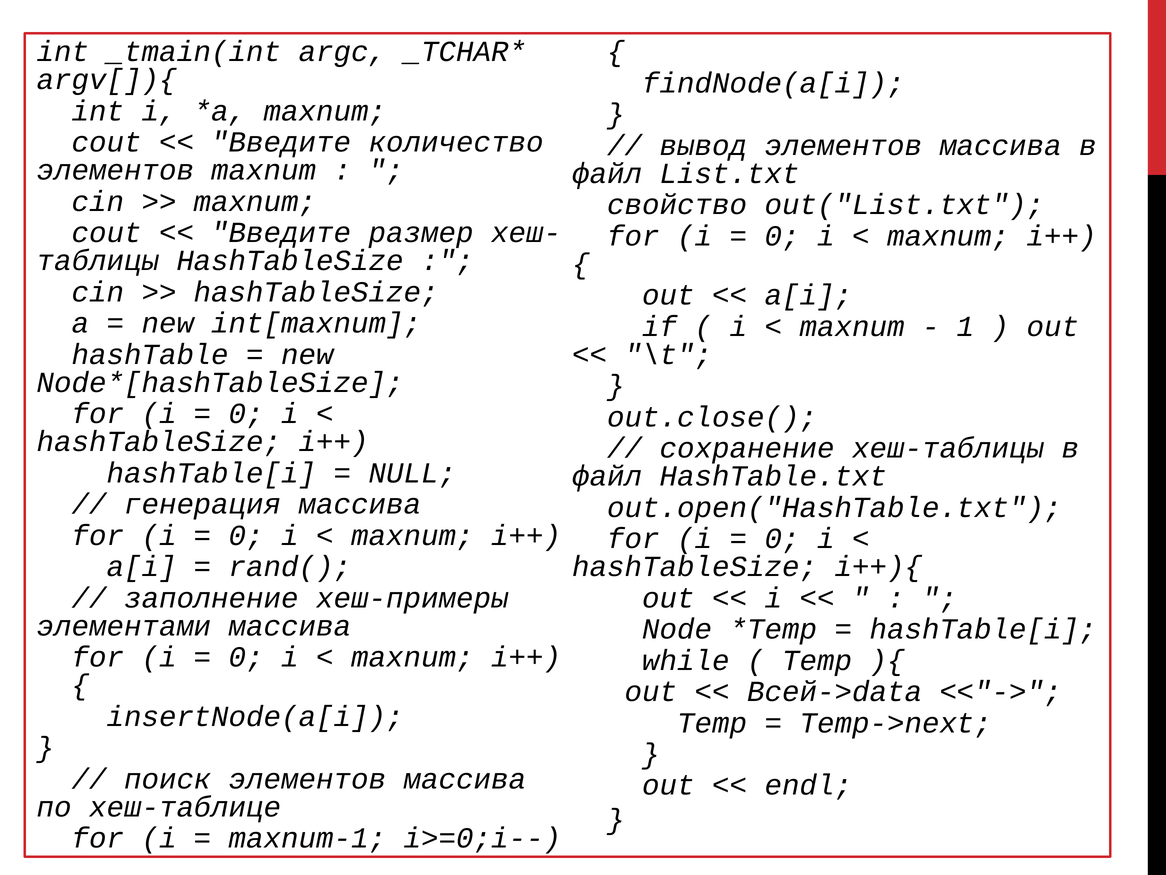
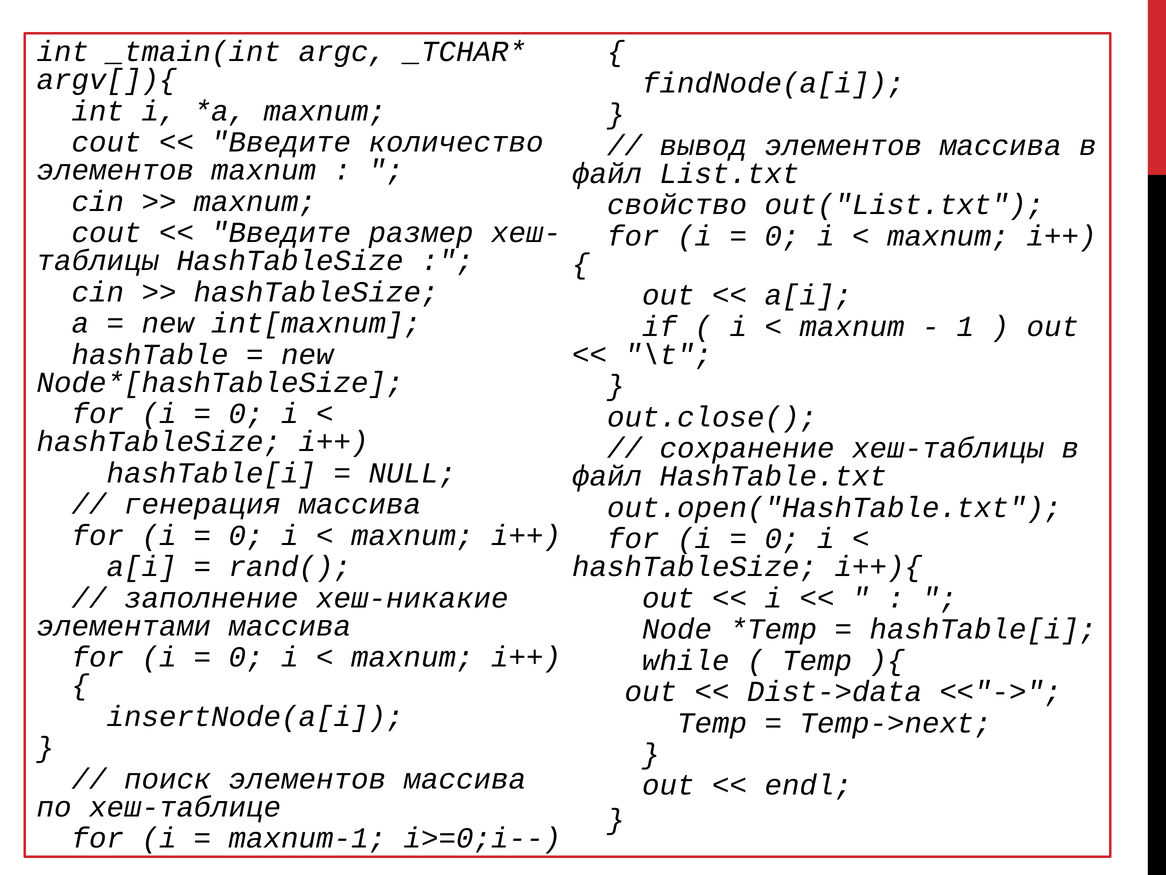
хеш-примеры: хеш-примеры -> хеш-никакие (413, 598)
Всей->data: Всей->data -> Dist->data (835, 691)
